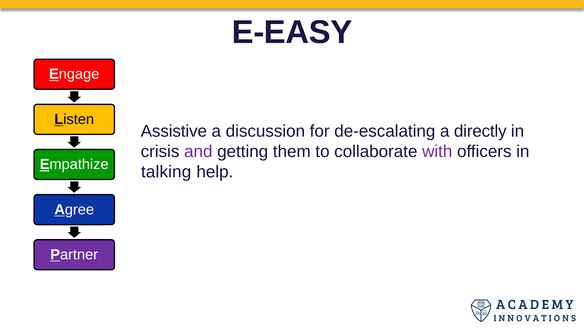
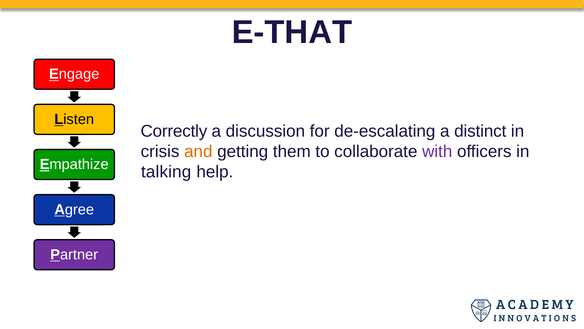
E-EASY: E-EASY -> E-THAT (292, 32)
Assistive: Assistive -> Correctly (174, 131)
directly: directly -> distinct (480, 131)
and colour: purple -> orange (198, 151)
